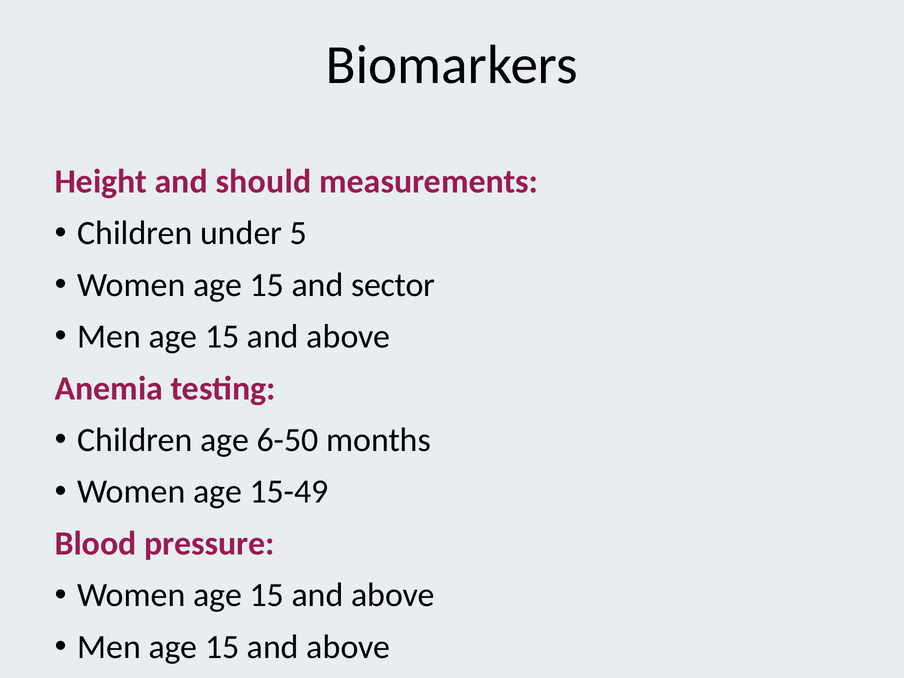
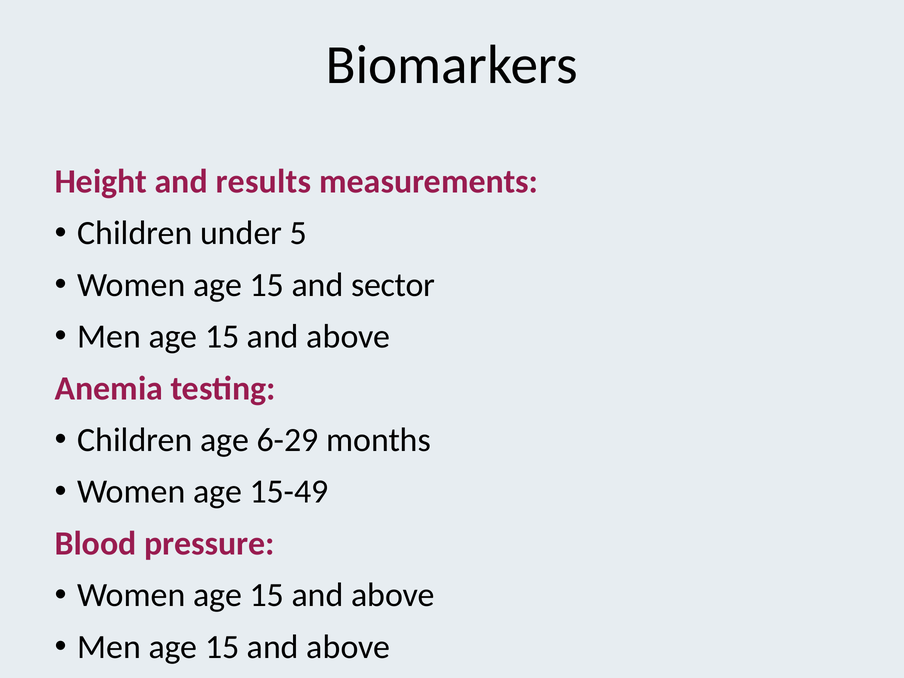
should: should -> results (263, 181)
6-50: 6-50 -> 6-29 (287, 440)
